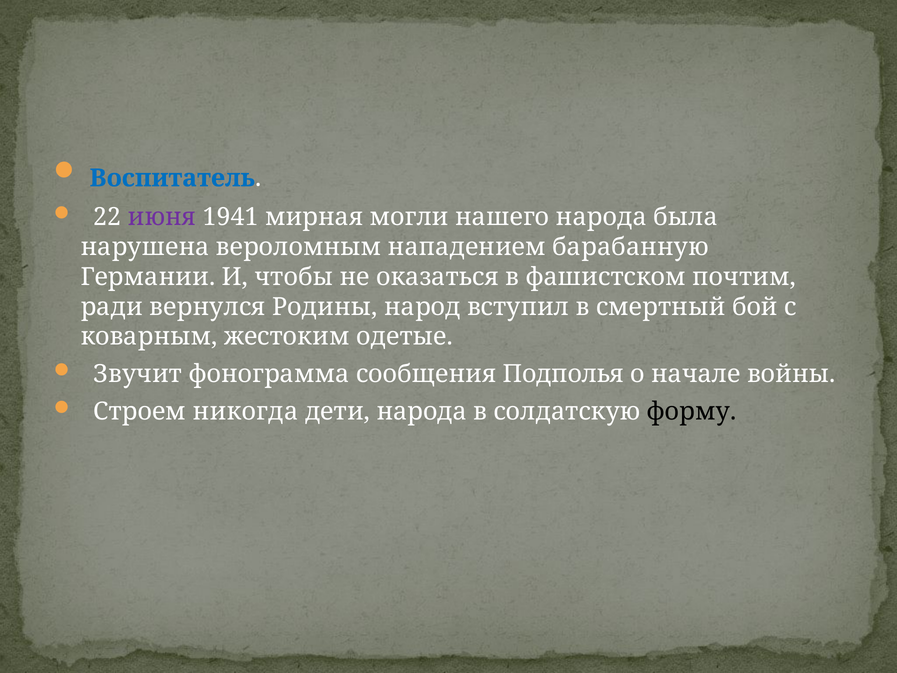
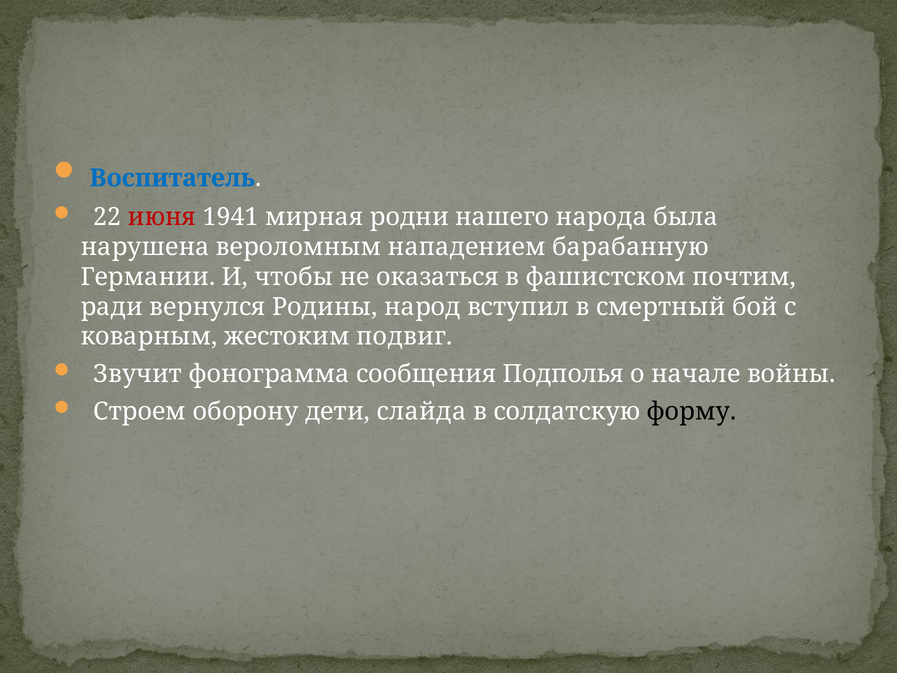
июня colour: purple -> red (162, 217)
могли: могли -> родни (409, 217)
одетые: одетые -> подвиг (404, 337)
никогда: никогда -> оборону (246, 411)
дети народа: народа -> слайда (422, 411)
